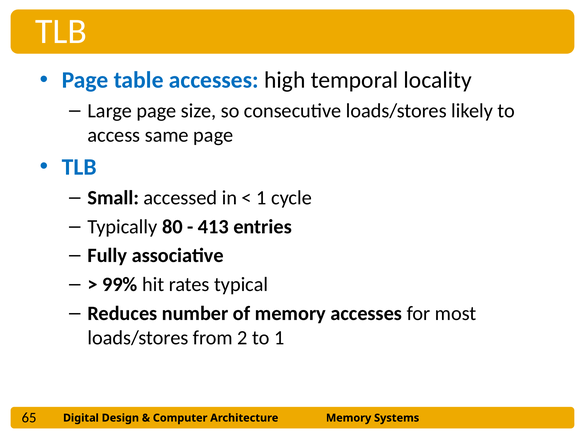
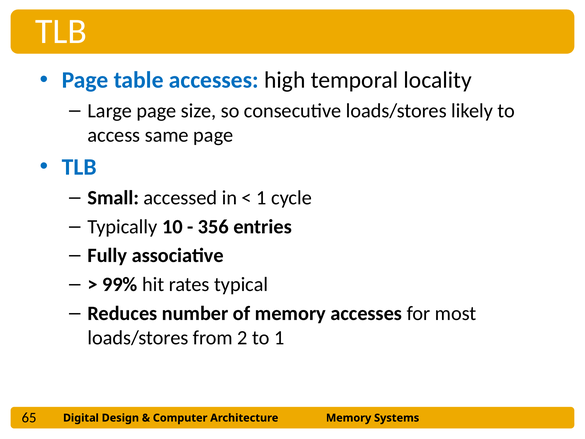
80: 80 -> 10 (172, 227)
413: 413 -> 356 (213, 227)
